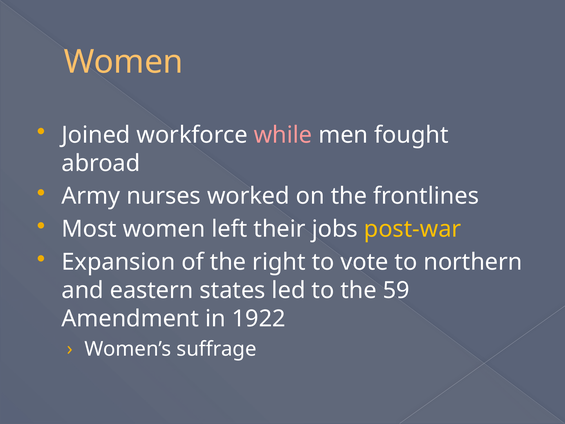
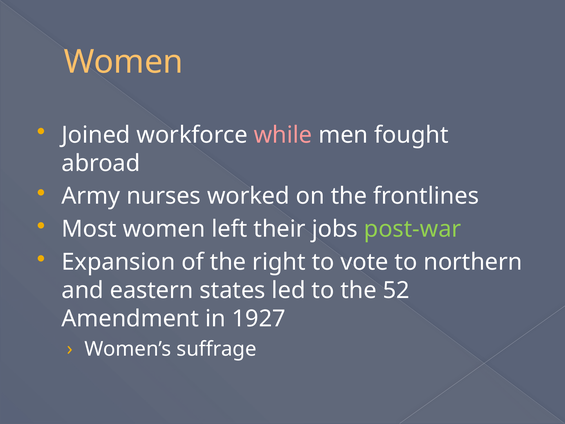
post-war colour: yellow -> light green (413, 229)
59: 59 -> 52 (396, 290)
1922: 1922 -> 1927 (259, 319)
